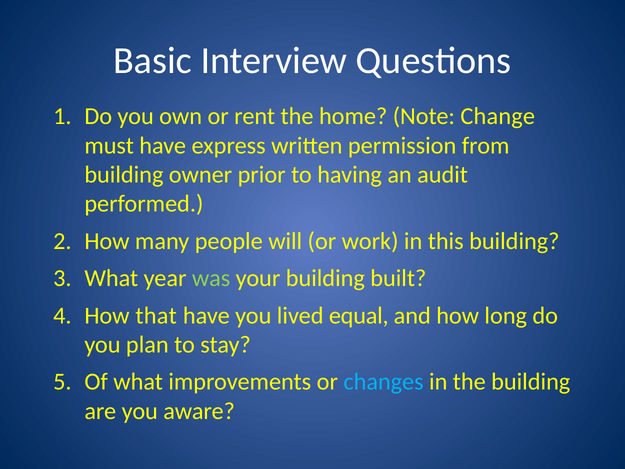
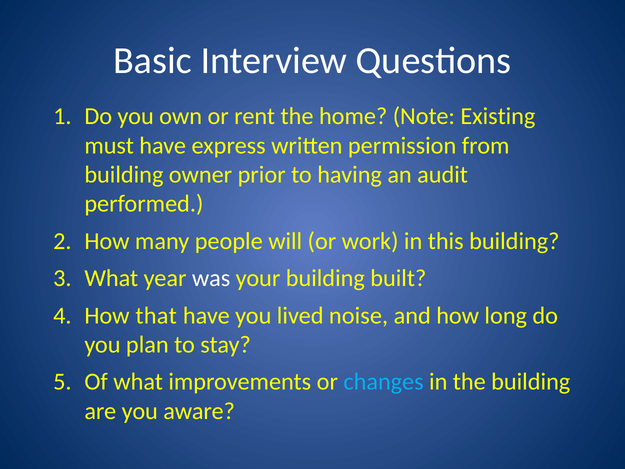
Change: Change -> Existing (498, 116)
was colour: light green -> white (211, 278)
equal: equal -> noise (359, 315)
